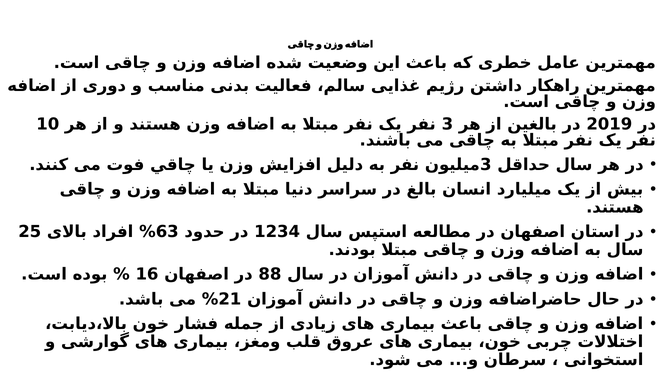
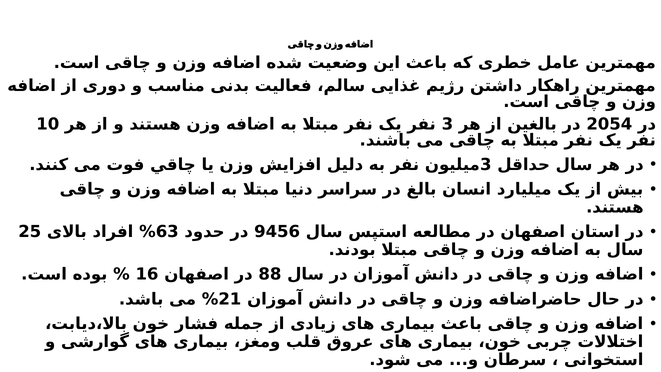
2019: 2019 -> 2054 (609, 124)
1234: 1234 -> 9456 (277, 232)
